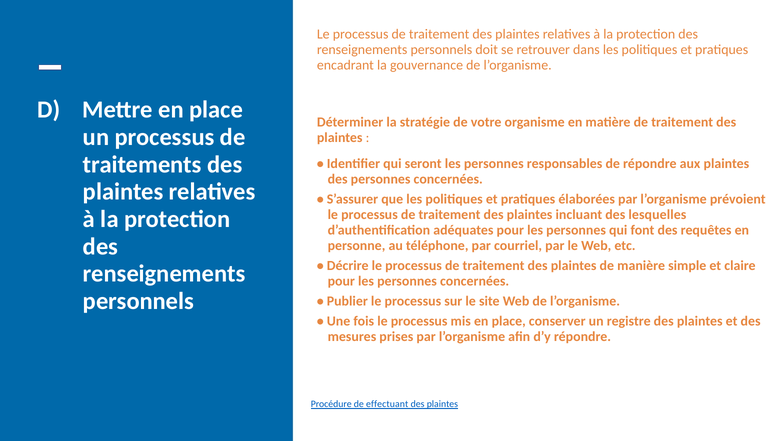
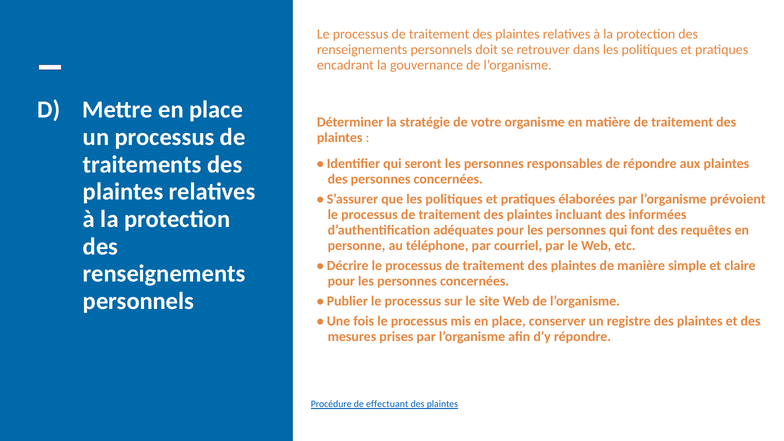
lesquelles: lesquelles -> informées (657, 215)
